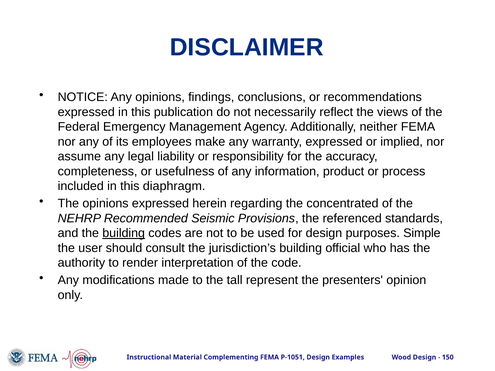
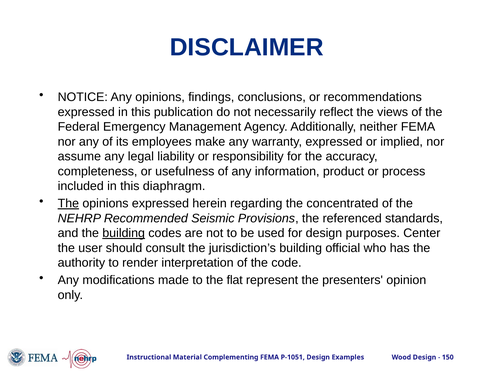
The underline: none -> present (68, 204)
Simple: Simple -> Center (422, 233)
tall: tall -> flat (235, 280)
